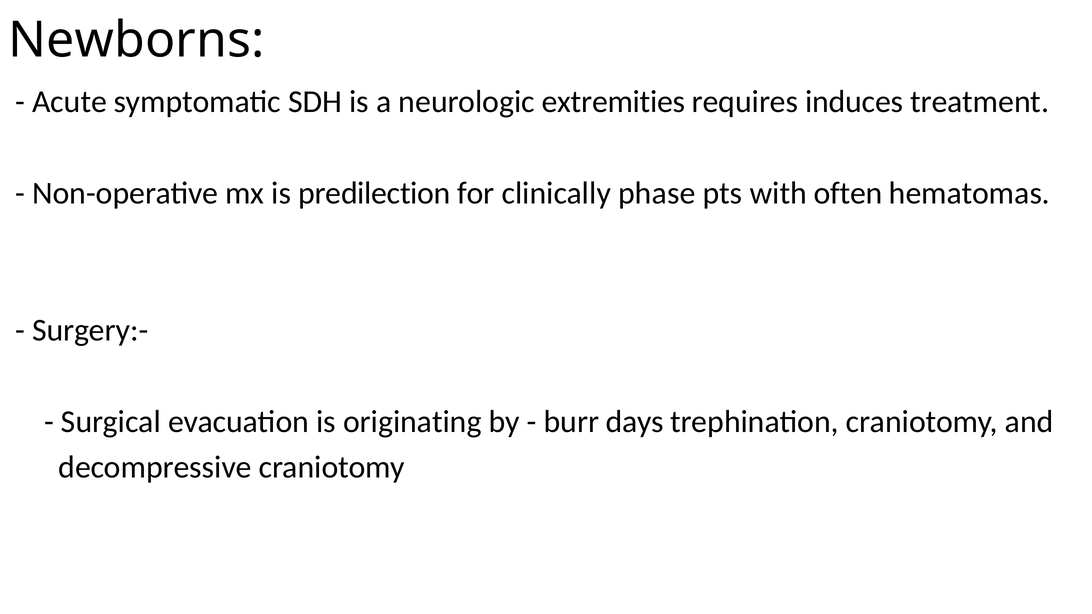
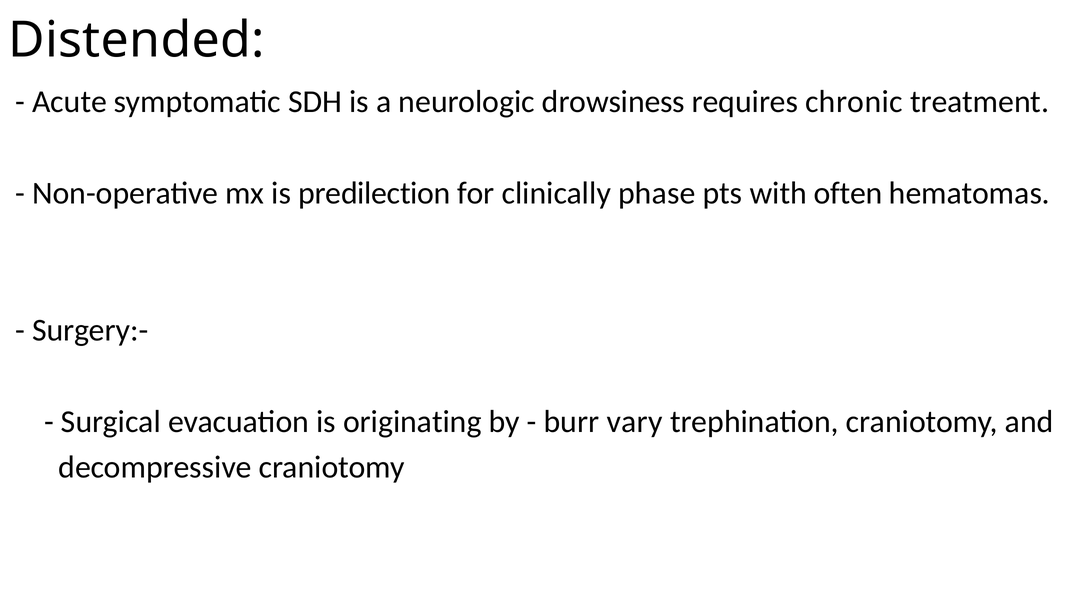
Newborns: Newborns -> Distended (136, 40)
extremities: extremities -> drowsiness (613, 102)
induces: induces -> chronic (854, 102)
days: days -> vary (635, 422)
